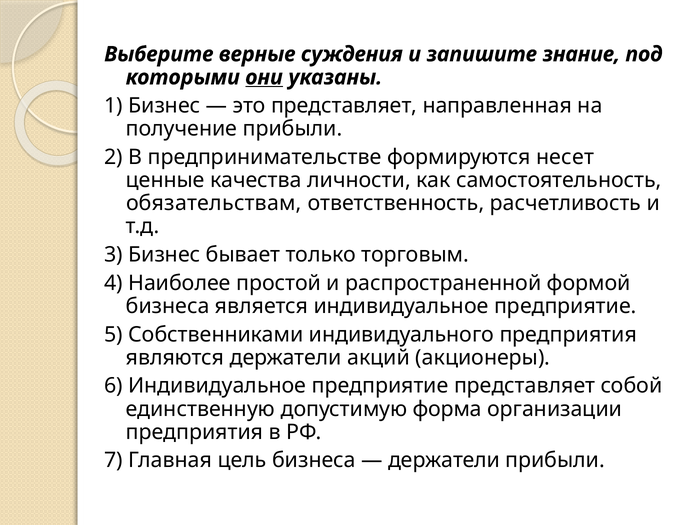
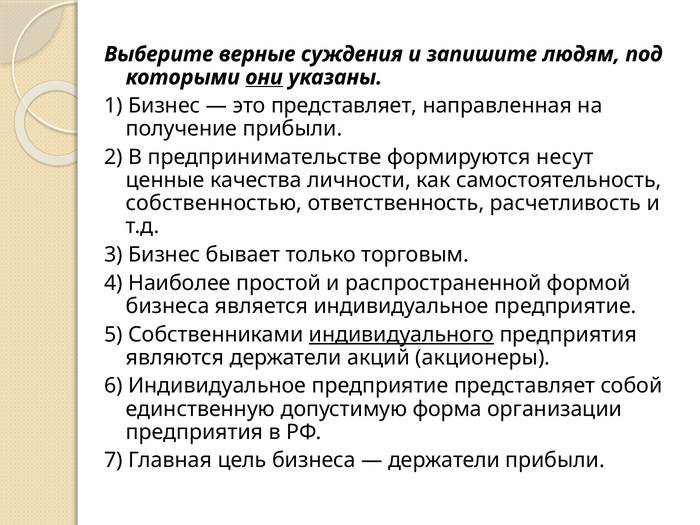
знание: знание -> людям (581, 54)
несет: несет -> несут (565, 157)
обязательствам: обязательствам -> собственностью (214, 203)
индивидуального underline: none -> present (401, 334)
